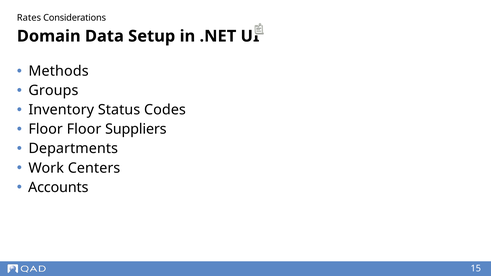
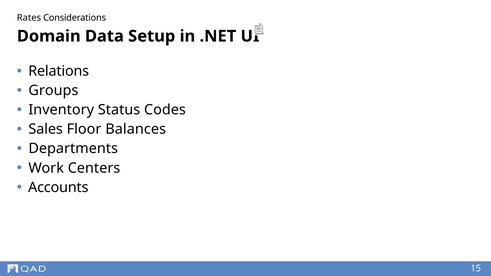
Methods: Methods -> Relations (59, 71)
Floor: Floor -> Sales (46, 129)
Suppliers: Suppliers -> Balances (136, 129)
